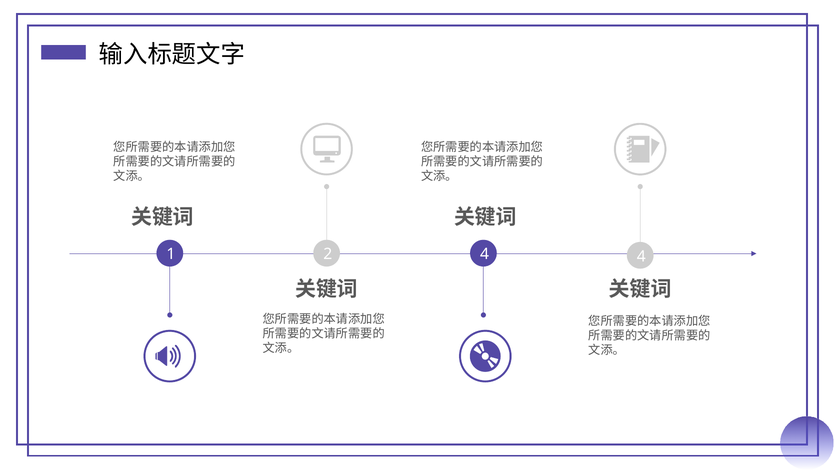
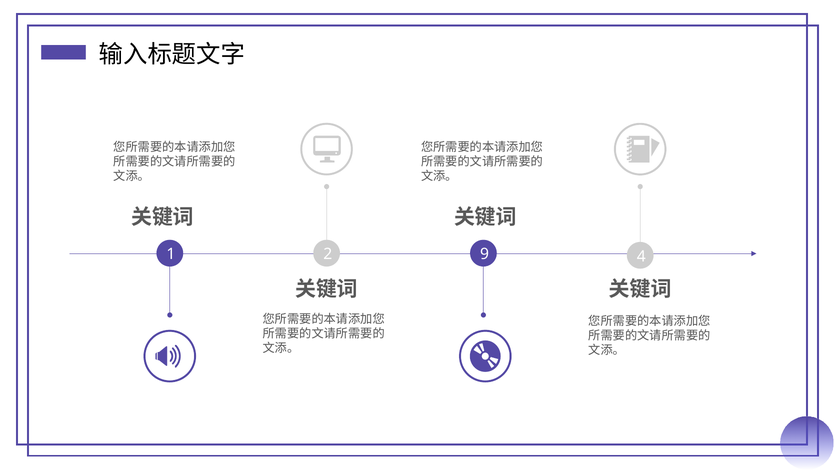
2 4: 4 -> 9 (485, 254)
